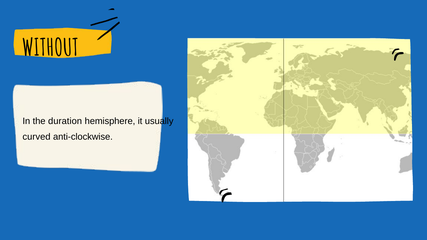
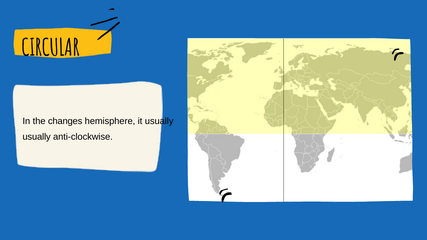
WITHOUT: WITHOUT -> CIRCULAR (51, 48)
duration: duration -> changes (65, 121)
curved: curved -> usually (37, 137)
